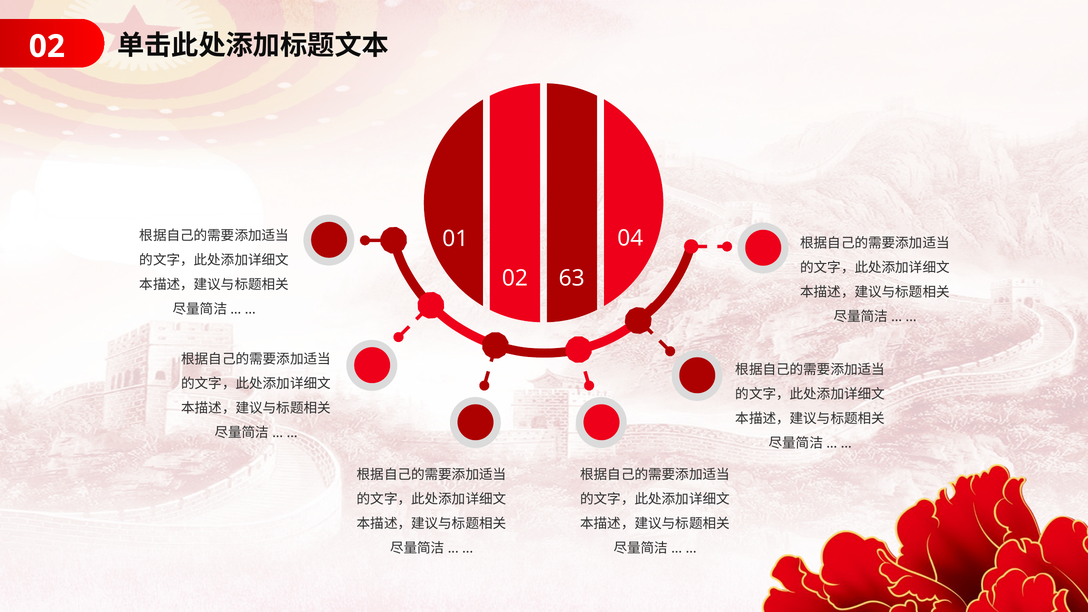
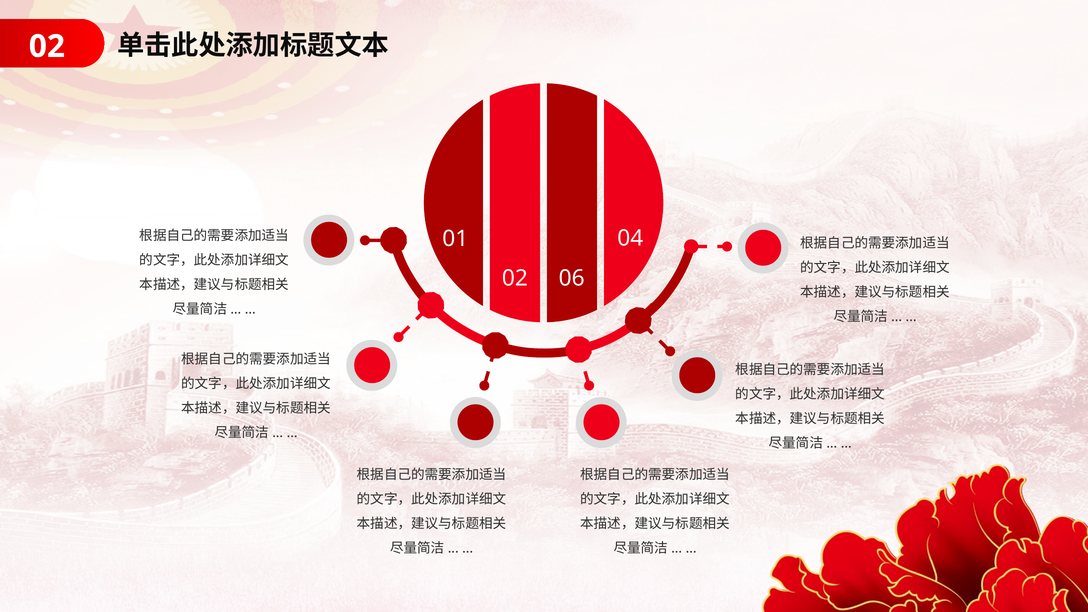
63: 63 -> 06 (572, 278)
